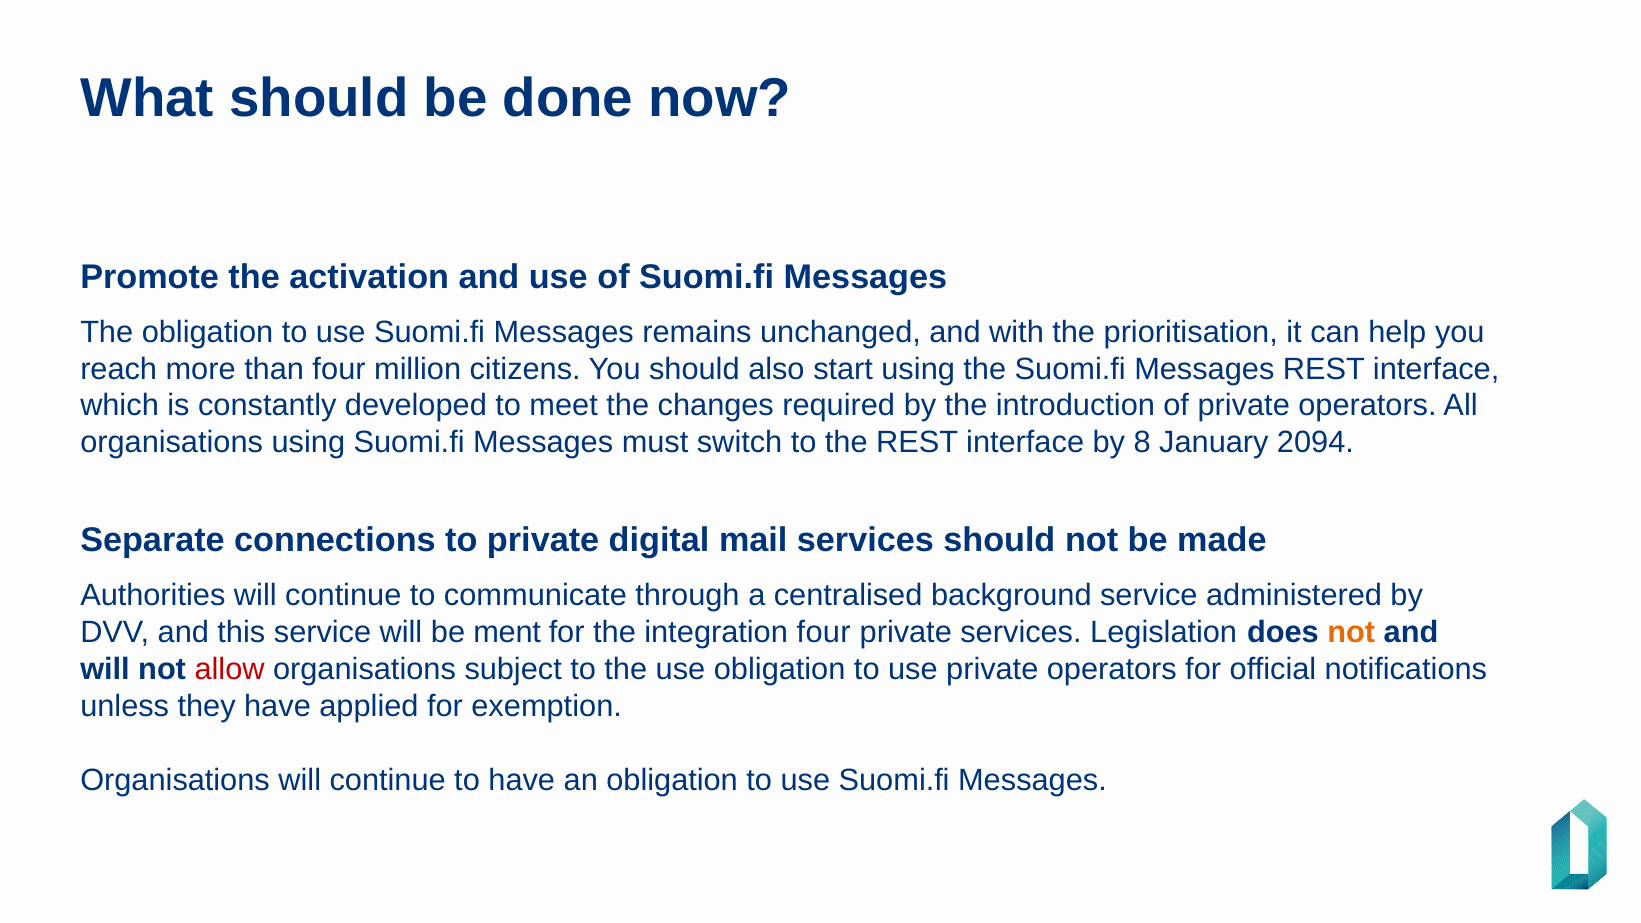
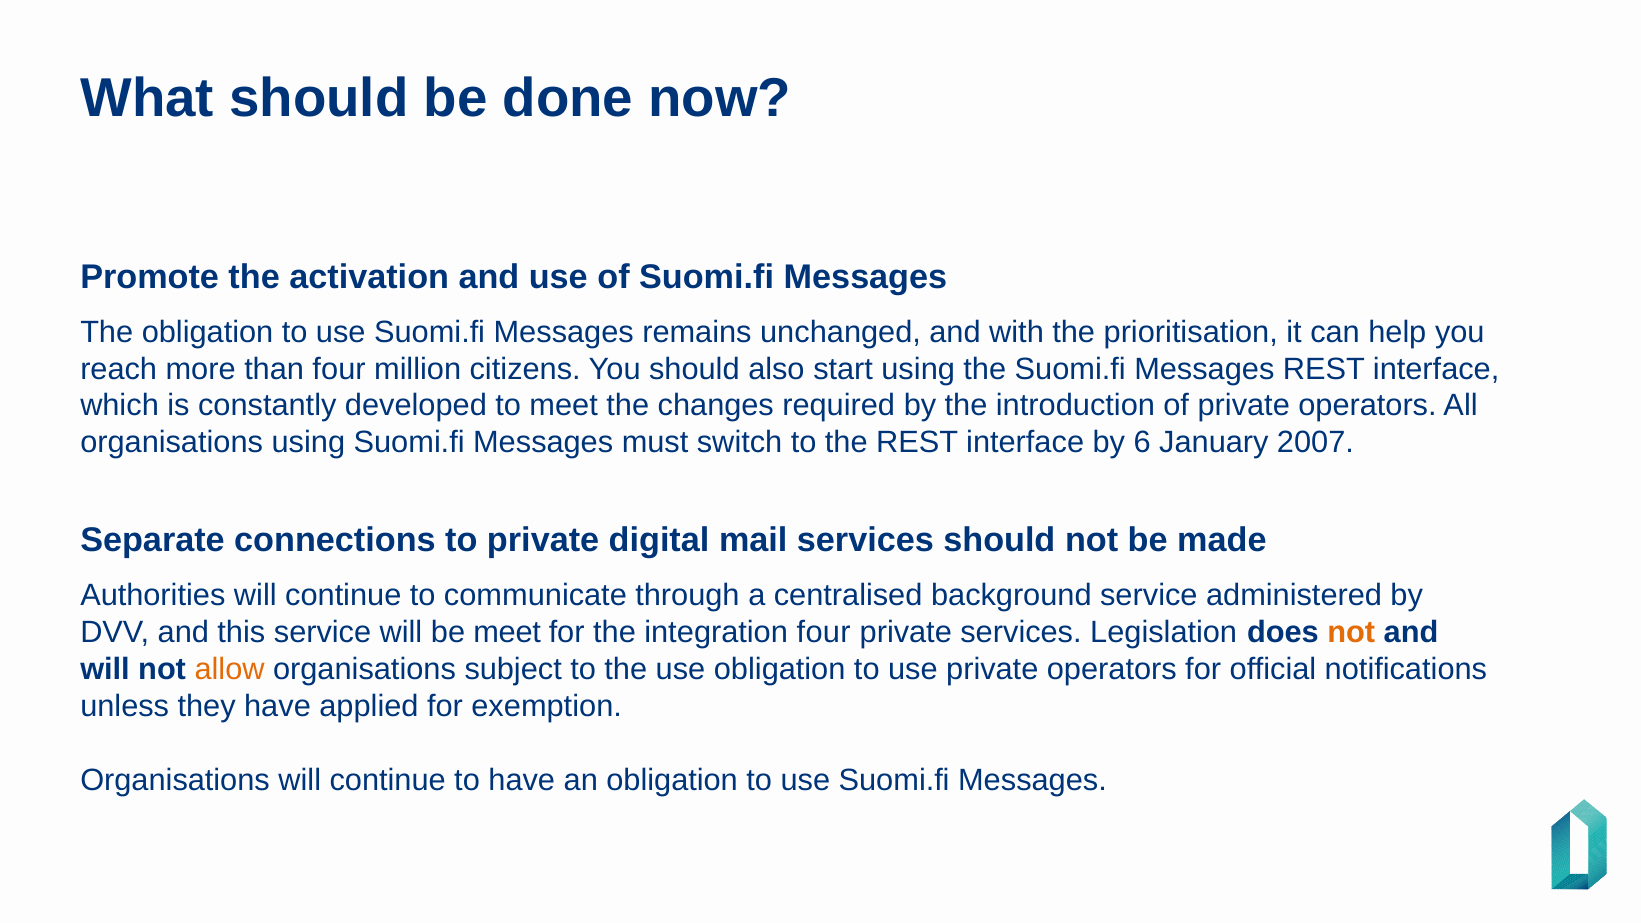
8: 8 -> 6 (1142, 443)
2094: 2094 -> 2007 (1315, 443)
be ment: ment -> meet (507, 632)
allow colour: red -> orange (230, 669)
